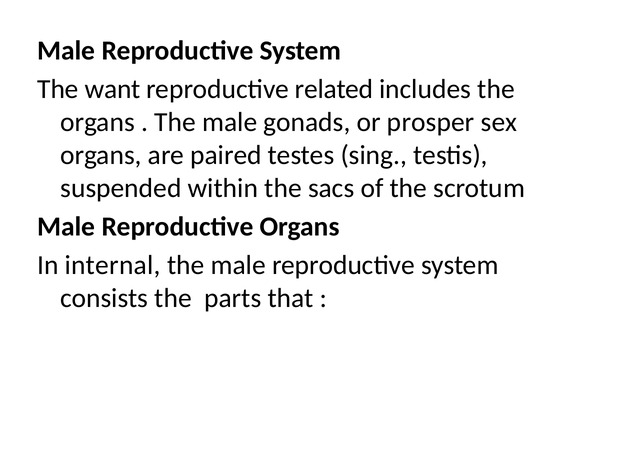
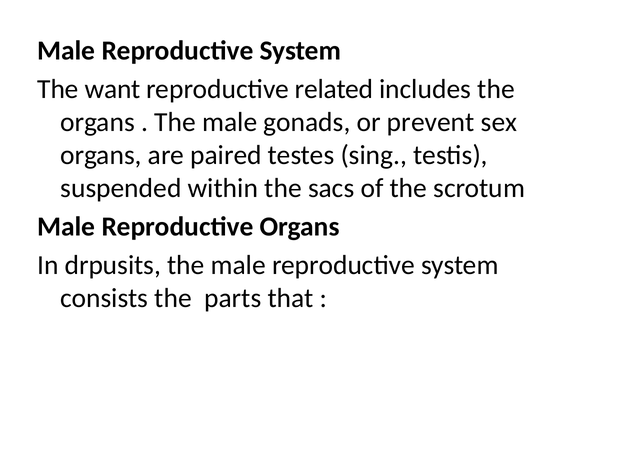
prosper: prosper -> prevent (431, 122)
internal: internal -> drpusits (113, 265)
